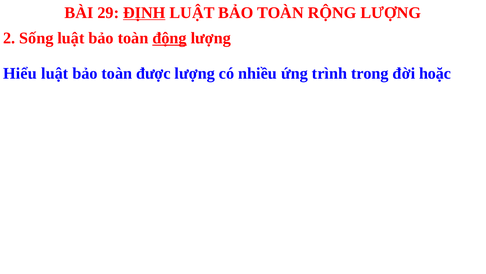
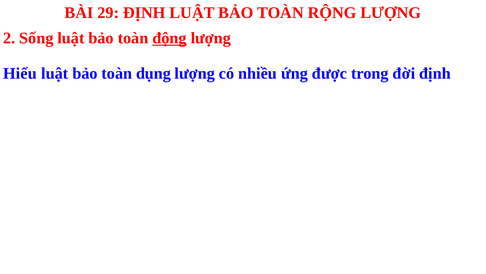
ĐỊNH underline: present -> none (144, 13)
được: được -> dụng (153, 73)
trình: trình -> được (329, 73)
đời hoặc: hoặc -> định (435, 73)
